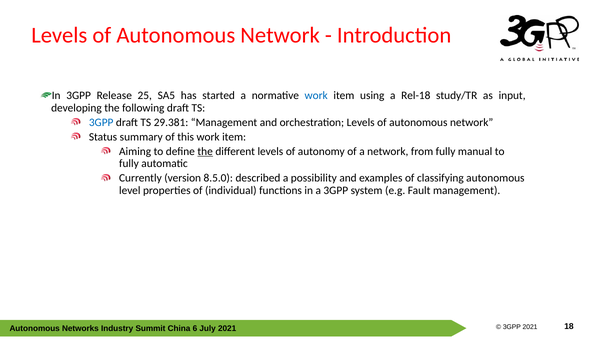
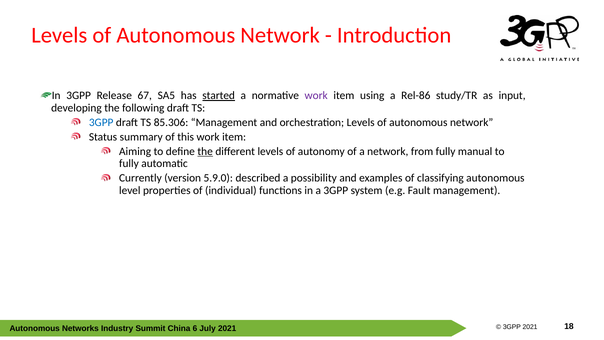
25: 25 -> 67 (145, 96)
started underline: none -> present (219, 96)
work colour: blue -> purple (316, 96)
Rel-18: Rel-18 -> Rel-86 (416, 96)
29.381: 29.381 -> 85.306 (171, 122)
8.5.0: 8.5.0 -> 5.9.0 (218, 178)
